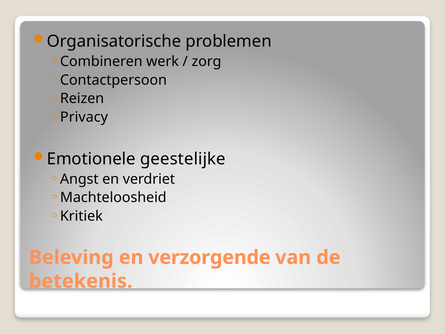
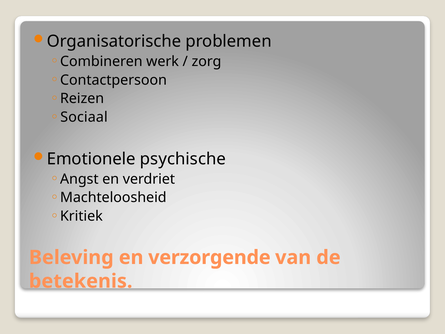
Privacy: Privacy -> Sociaal (84, 117)
geestelijke: geestelijke -> psychische (183, 159)
